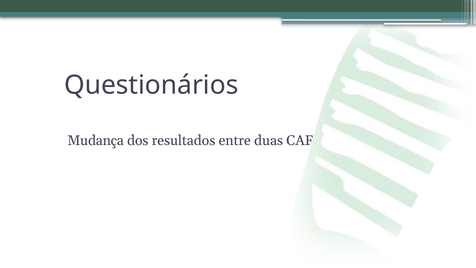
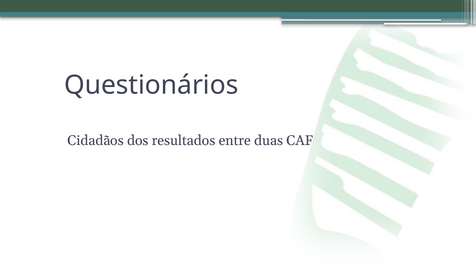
Mudança: Mudança -> Cidadãos (96, 140)
